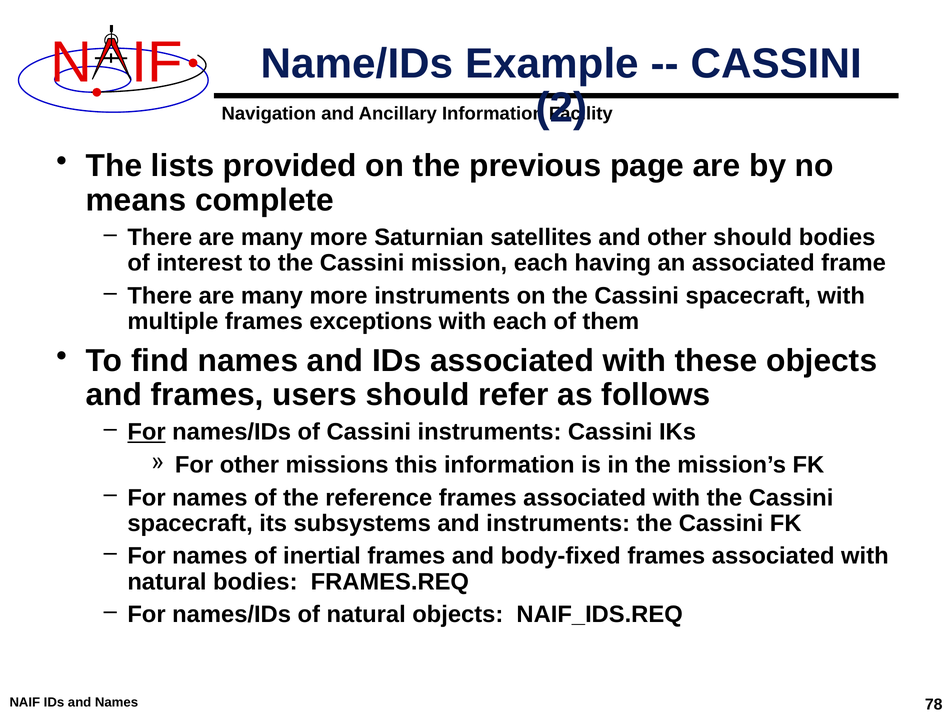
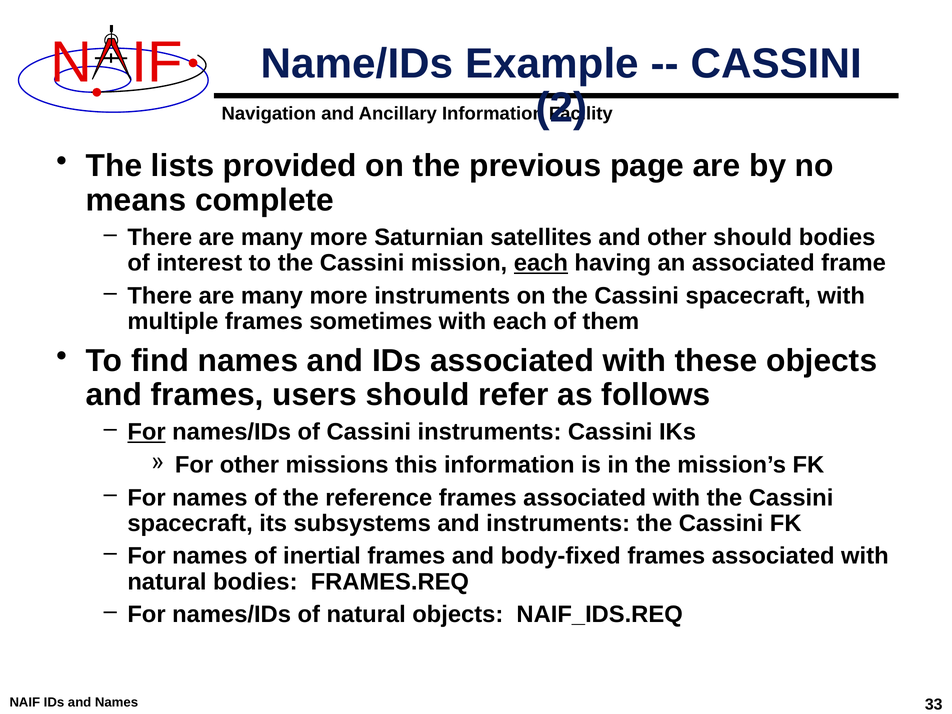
each underline: none -> present (541, 263)
exceptions: exceptions -> sometimes (371, 321)
78: 78 -> 33 (934, 705)
